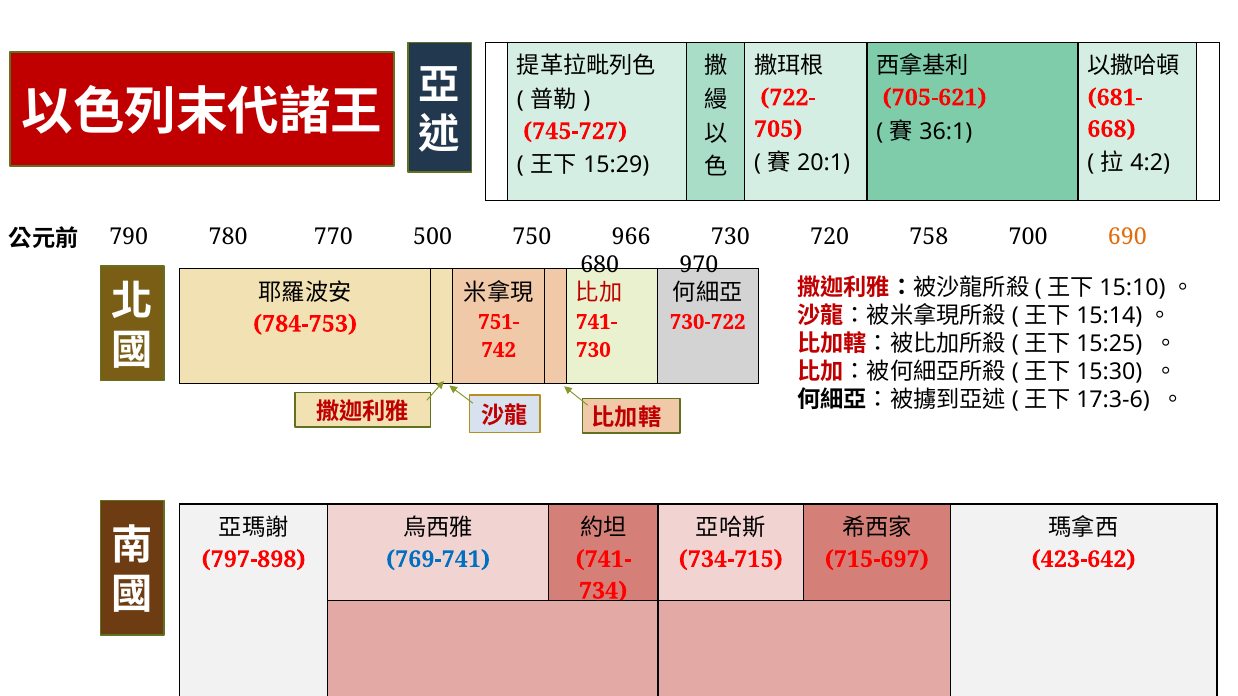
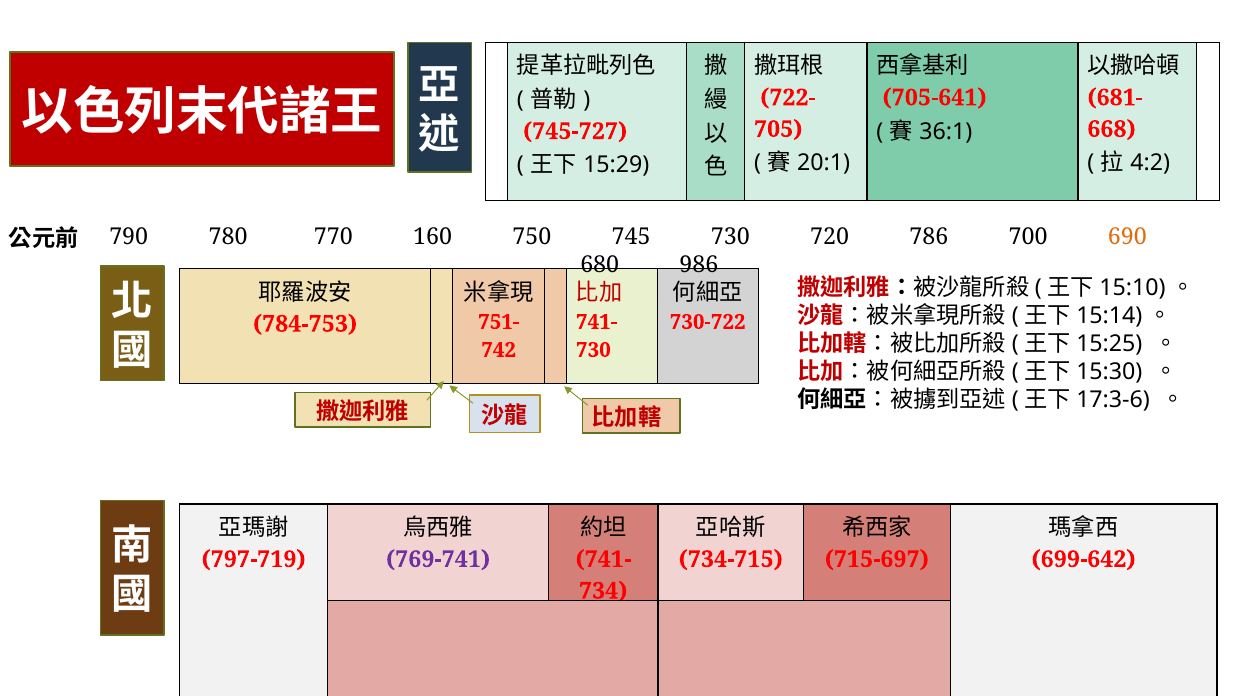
705-621: 705-621 -> 705-641 (935, 98)
500: 500 -> 160 (433, 237)
966: 966 -> 745 (631, 237)
758: 758 -> 786 (929, 237)
970: 970 -> 986 (699, 265)
797-898: 797-898 -> 797-719 (254, 560)
769-741 colour: blue -> purple (438, 560)
423-642: 423-642 -> 699-642 (1084, 560)
